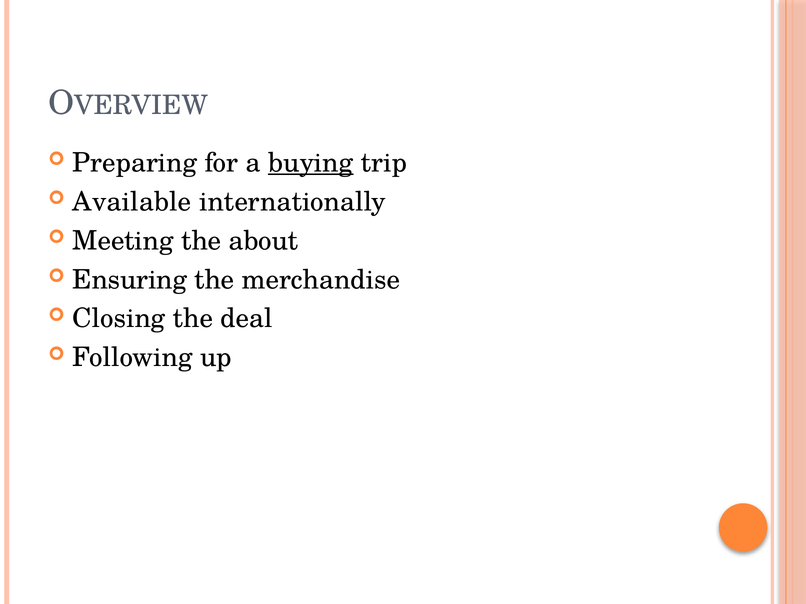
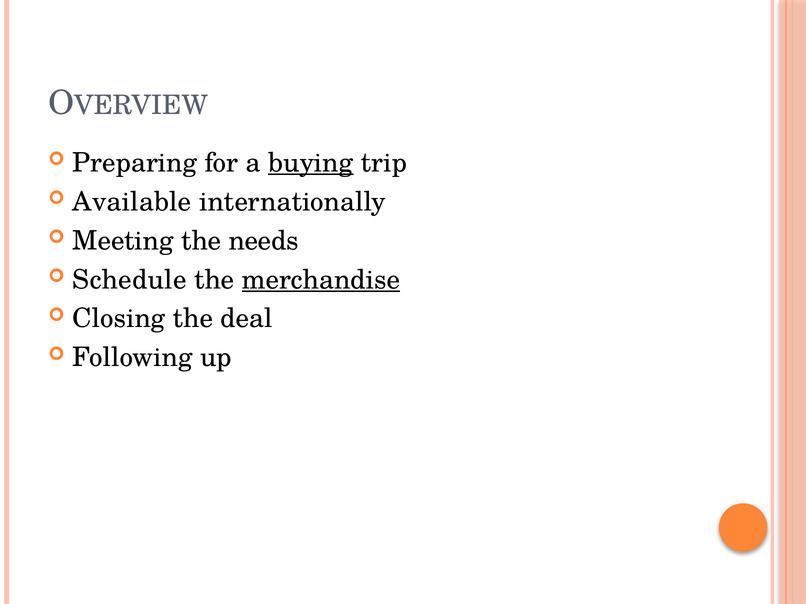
about: about -> needs (264, 241)
Ensuring: Ensuring -> Schedule (129, 280)
merchandise underline: none -> present (321, 280)
